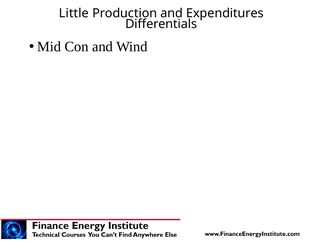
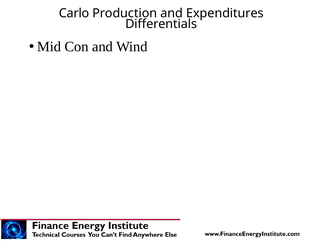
Little: Little -> Carlo (74, 13)
